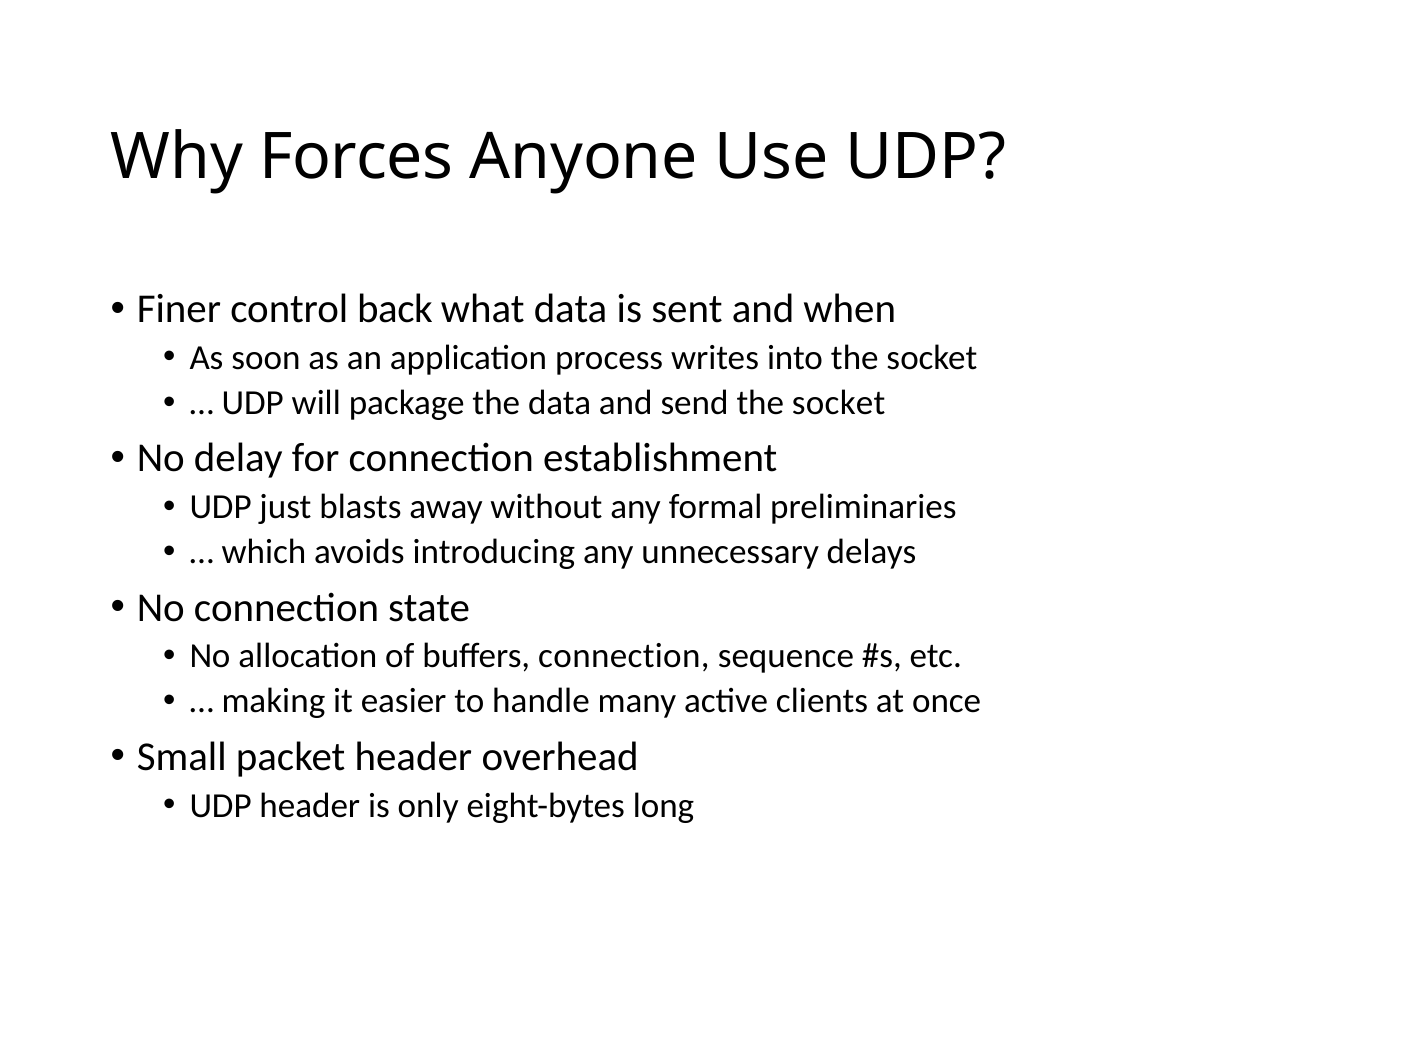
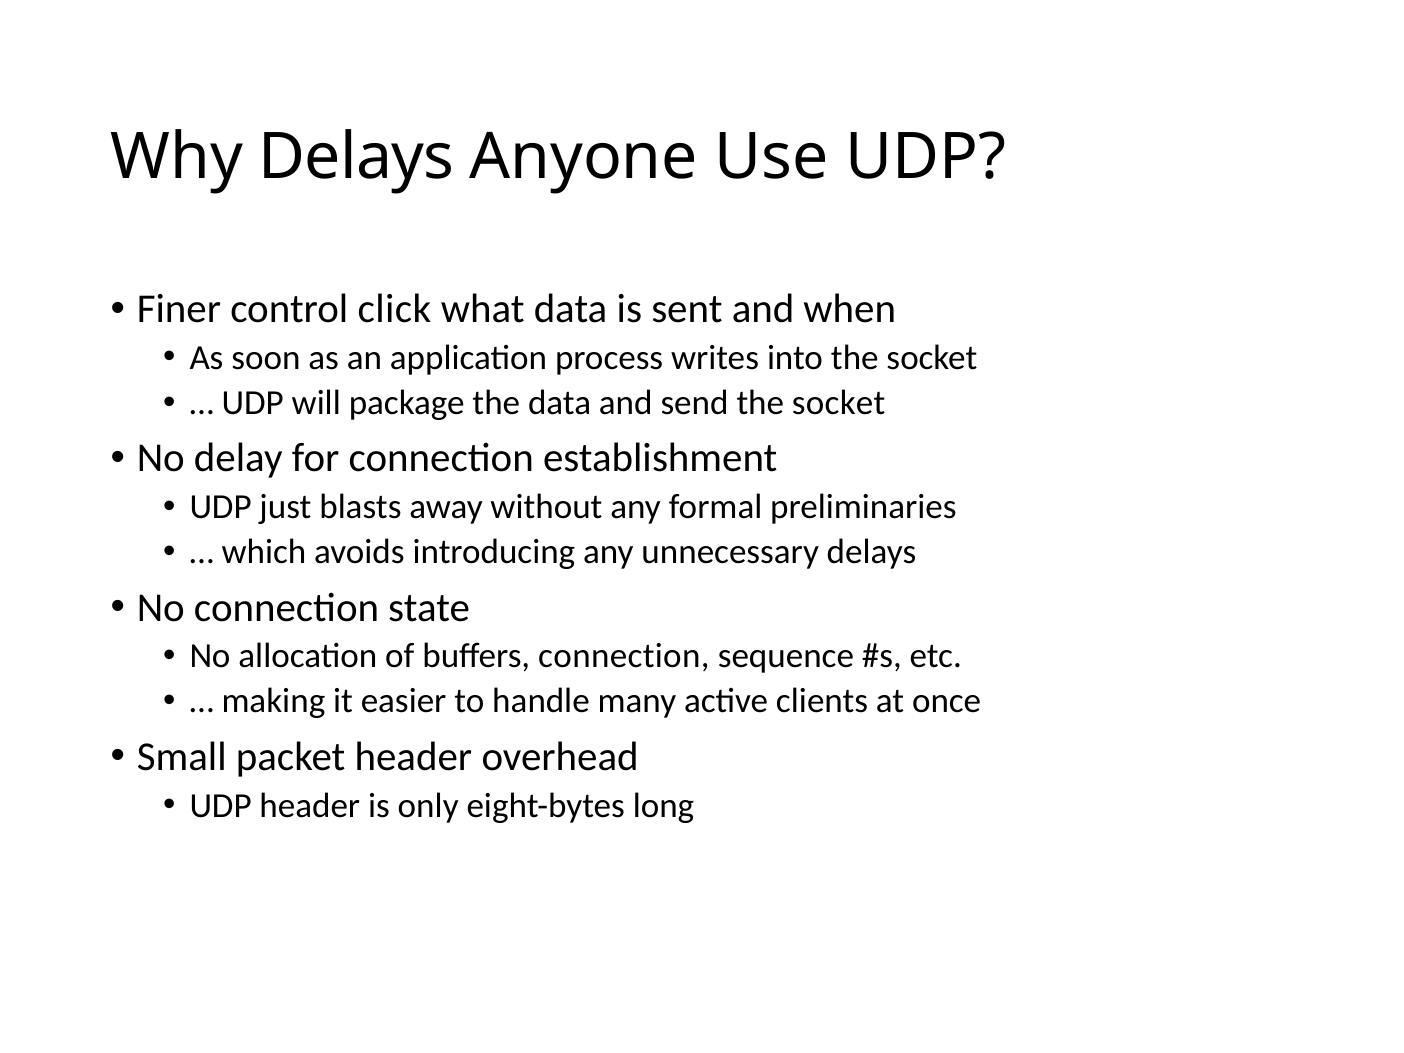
Why Forces: Forces -> Delays (356, 157)
back: back -> click (394, 309)
